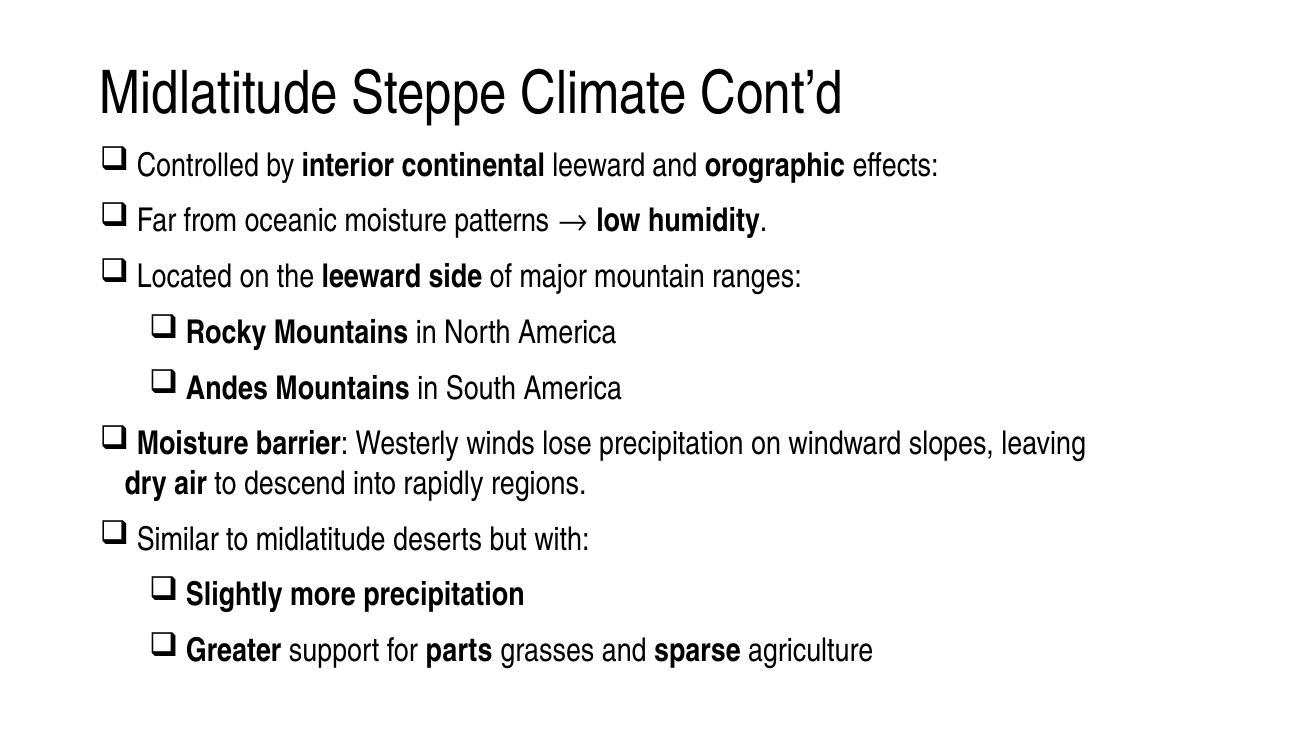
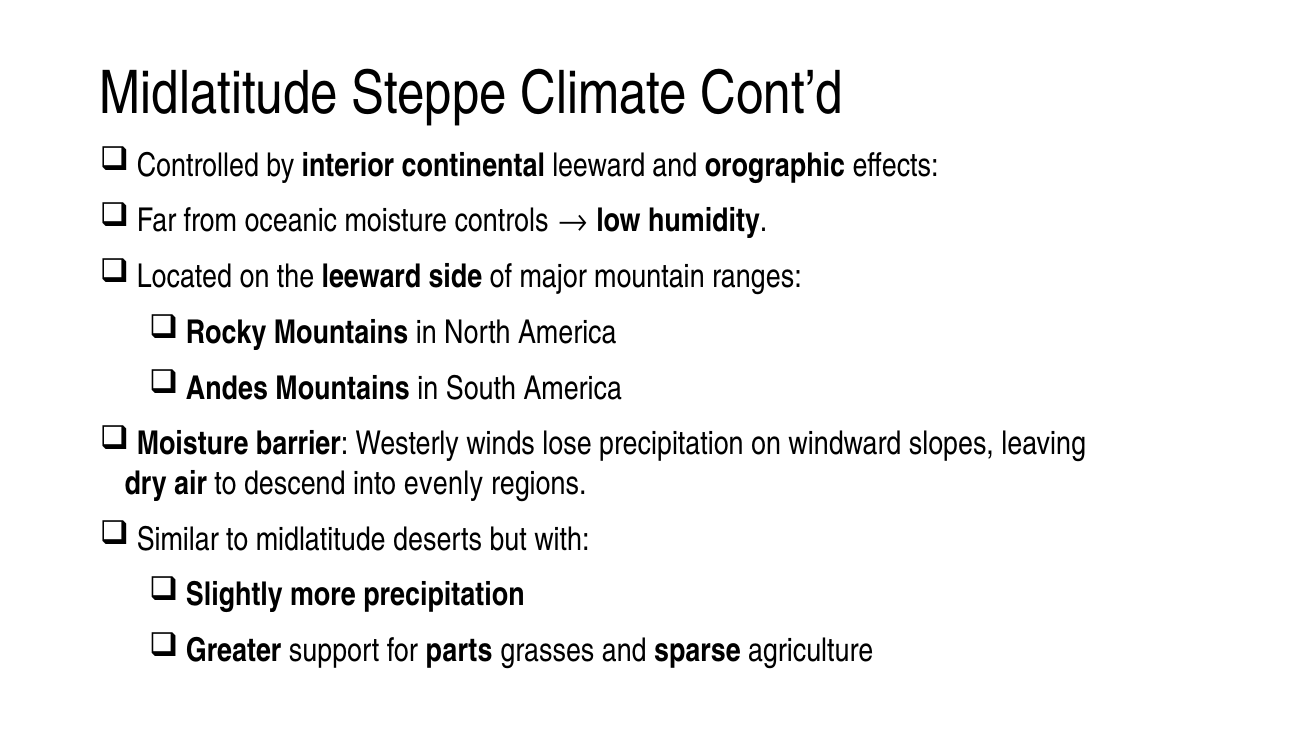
patterns: patterns -> controls (502, 221)
rapidly: rapidly -> evenly (443, 483)
